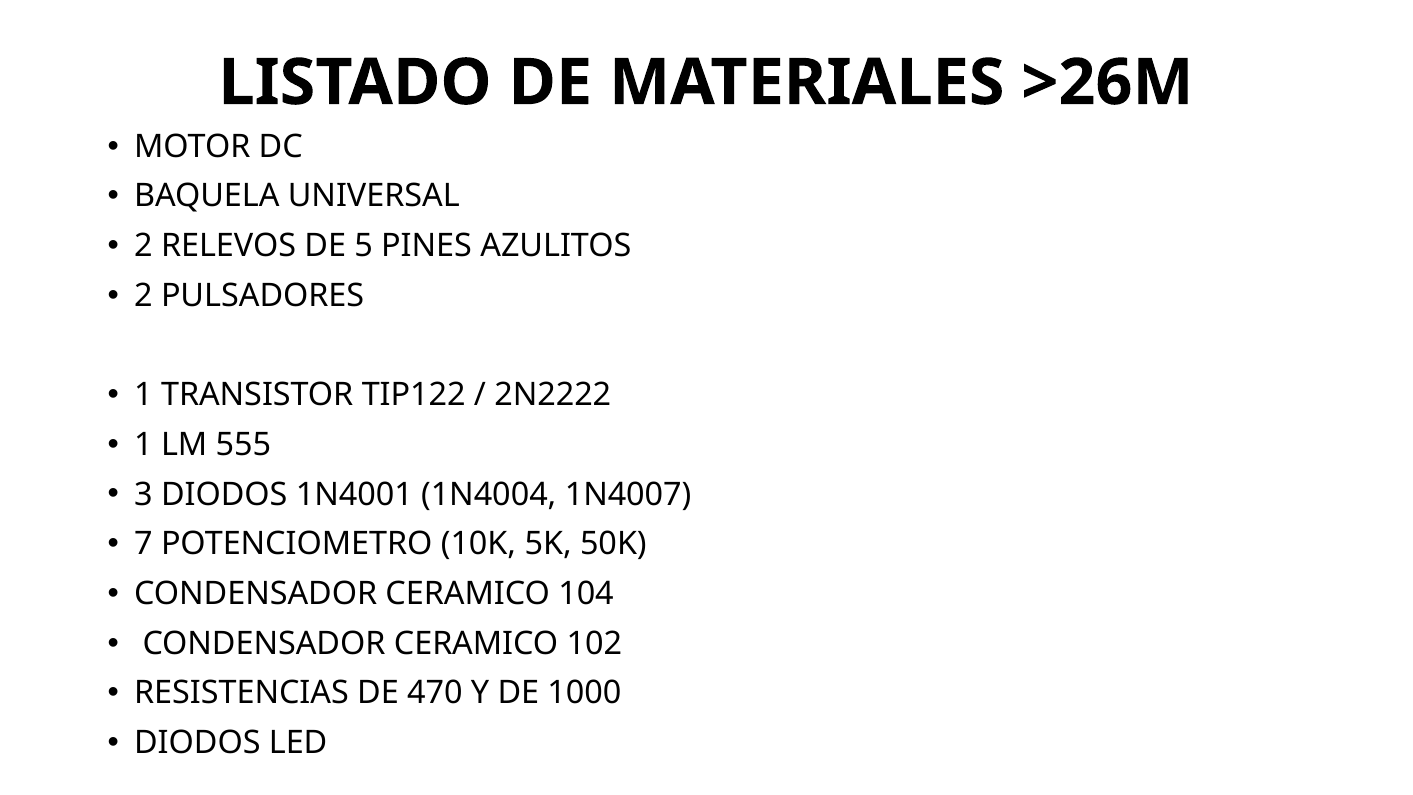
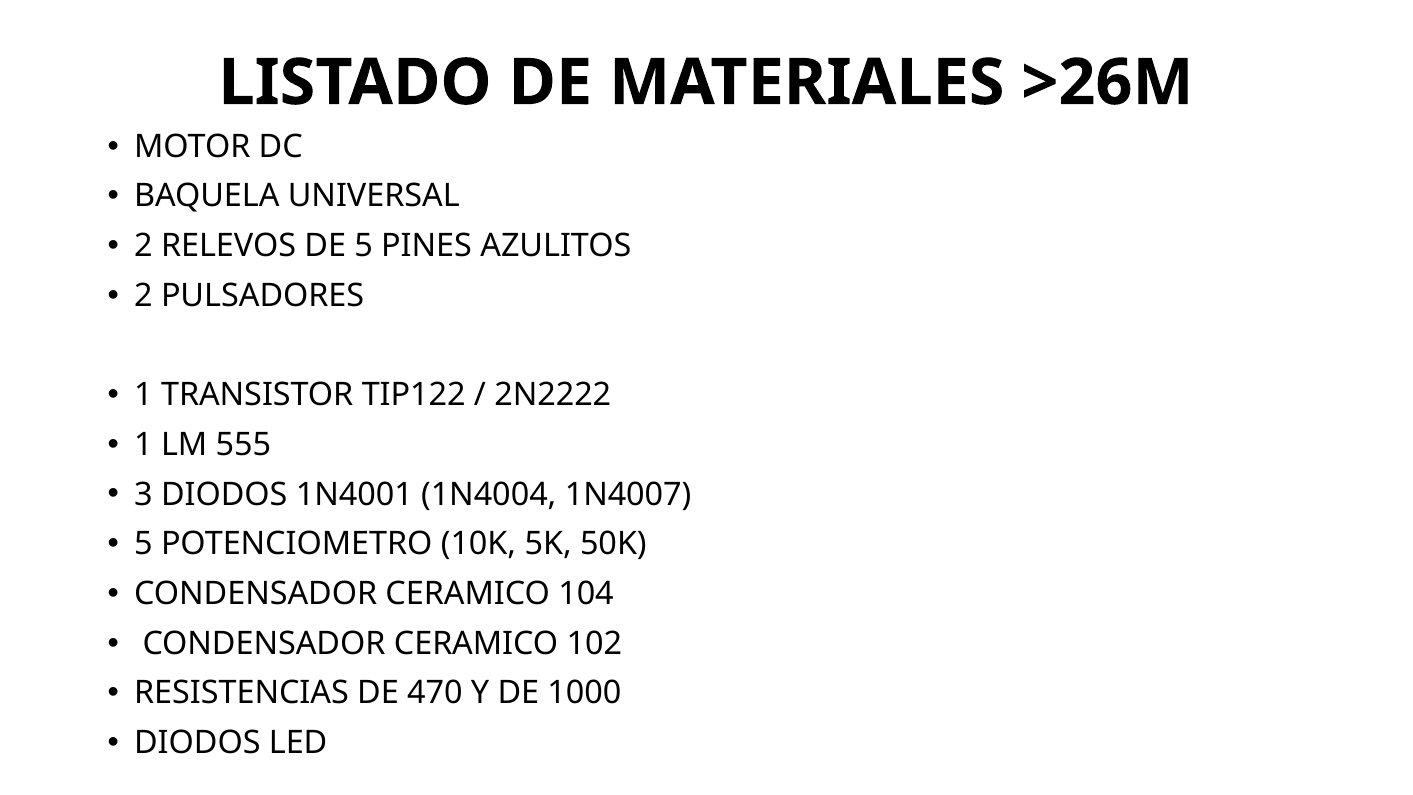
7: 7 -> 5 (143, 544)
